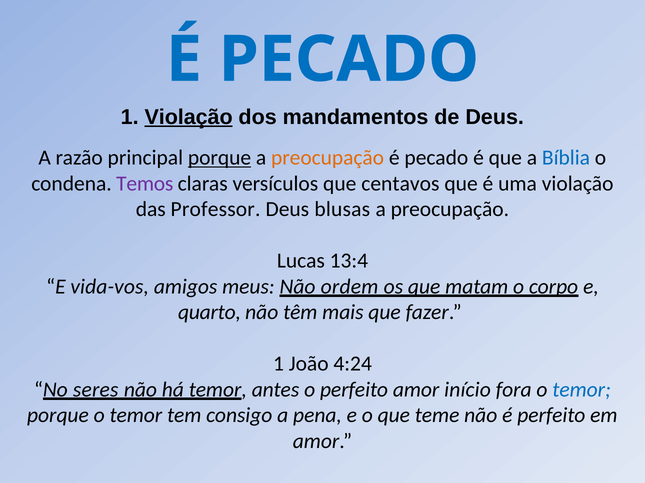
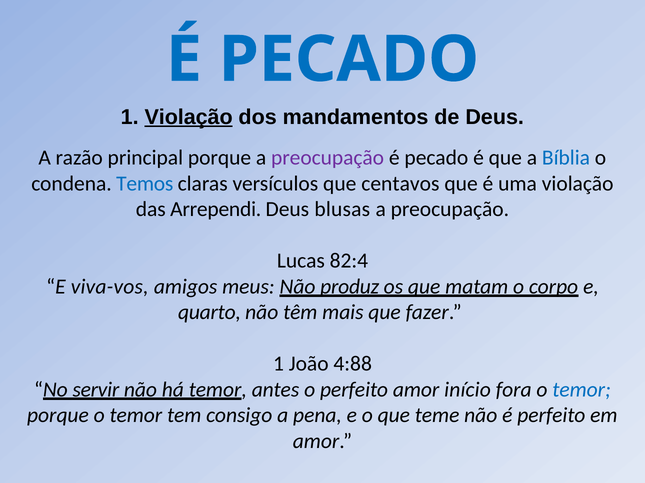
porque underline: present -> none (220, 158)
preocupação colour: orange -> purple (328, 158)
Temos colour: purple -> blue (145, 184)
Professor: Professor -> Arrependi (216, 210)
13:4: 13:4 -> 82:4 (349, 261)
vida-vos: vida-vos -> viva-vos (110, 287)
ordem: ordem -> produz (350, 287)
4:24: 4:24 -> 4:88 (353, 364)
seres: seres -> servir (96, 390)
